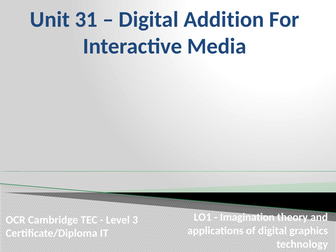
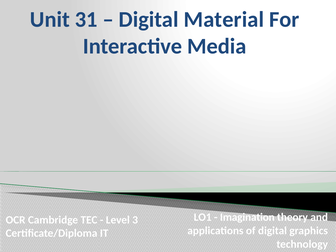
Addition: Addition -> Material (224, 19)
